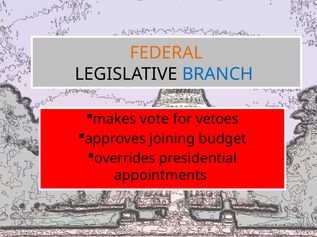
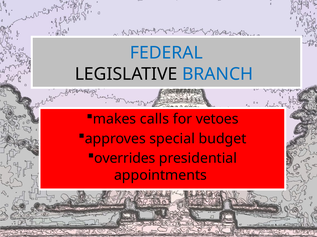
FEDERAL colour: orange -> blue (166, 53)
vote: vote -> calls (154, 119)
joining: joining -> special (172, 139)
